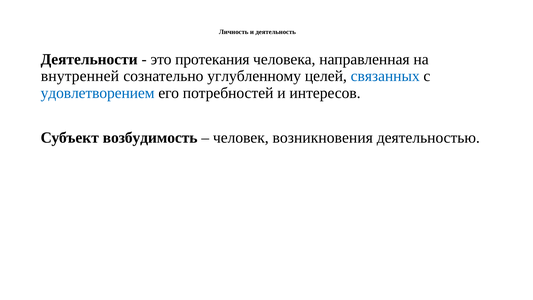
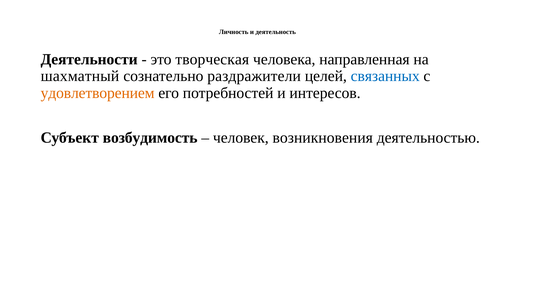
протекания: протекания -> творческая (212, 59)
внутренней: внутренней -> шахматный (80, 76)
углубленному: углубленному -> раздражители (254, 76)
удовлетворением colour: blue -> orange (98, 93)
